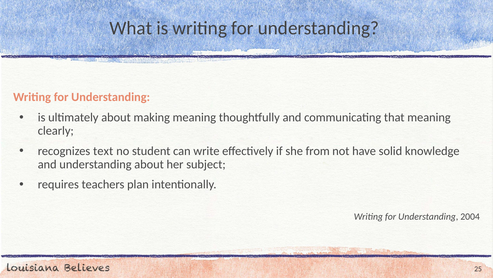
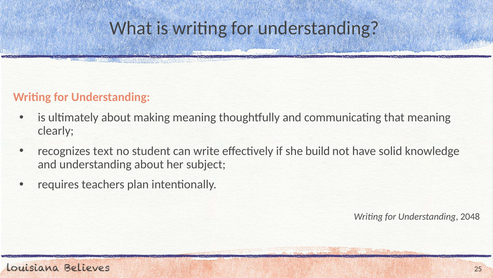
from: from -> build (318, 151)
2004: 2004 -> 2048 (470, 216)
